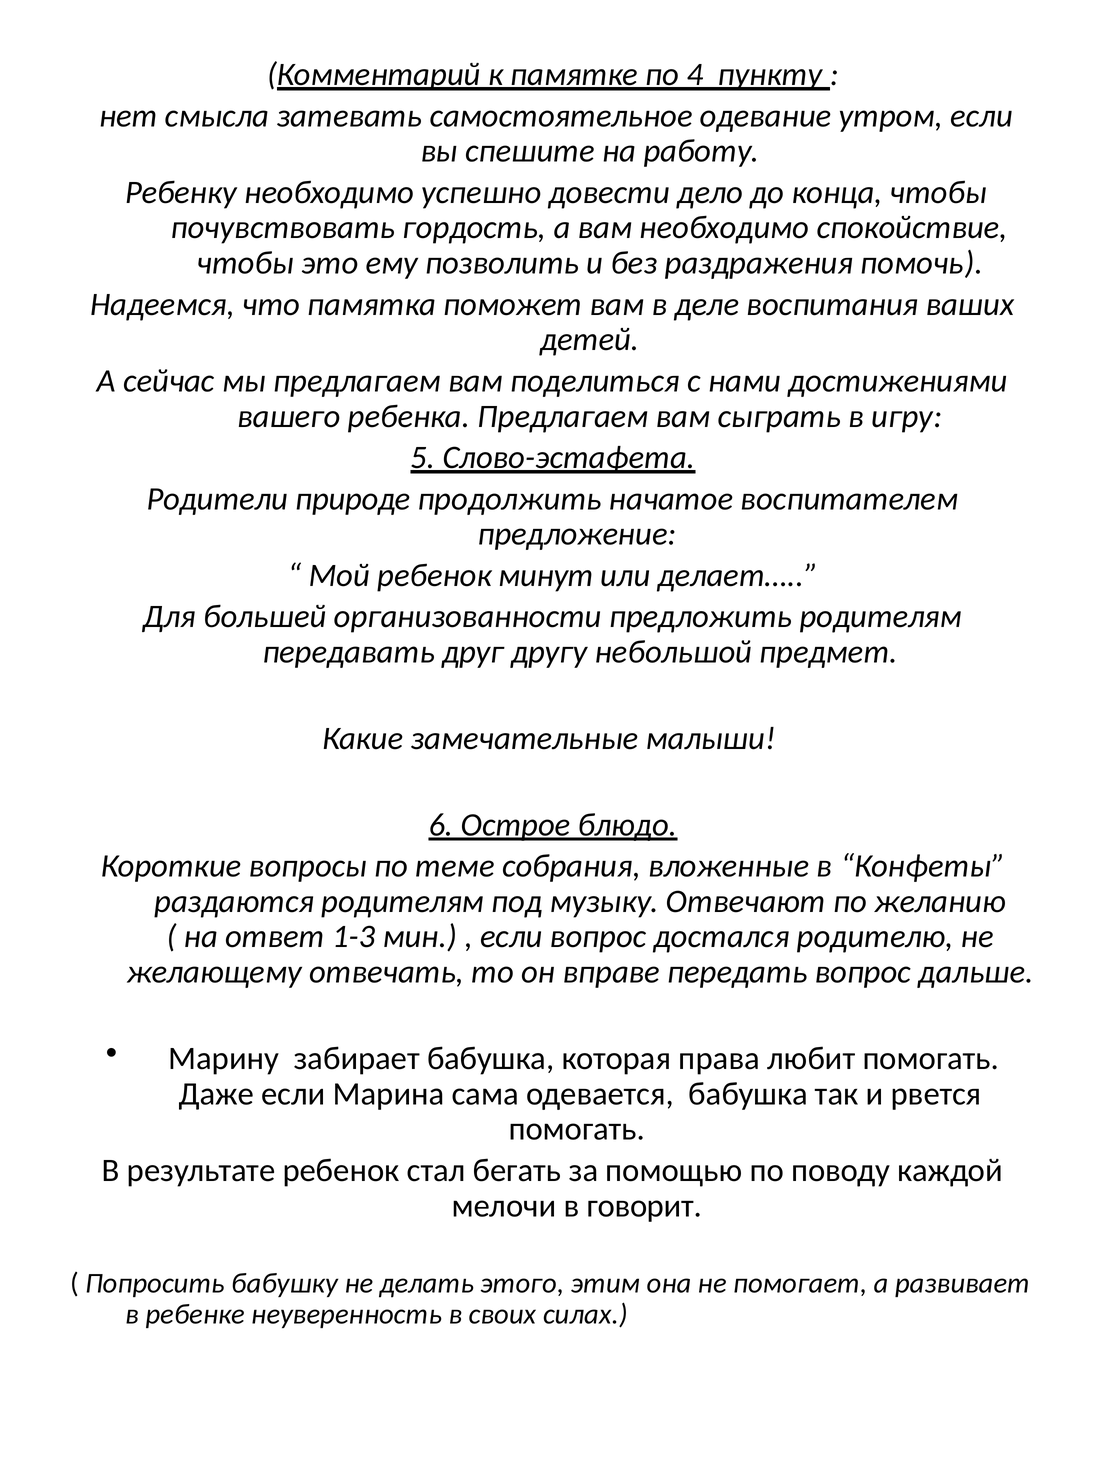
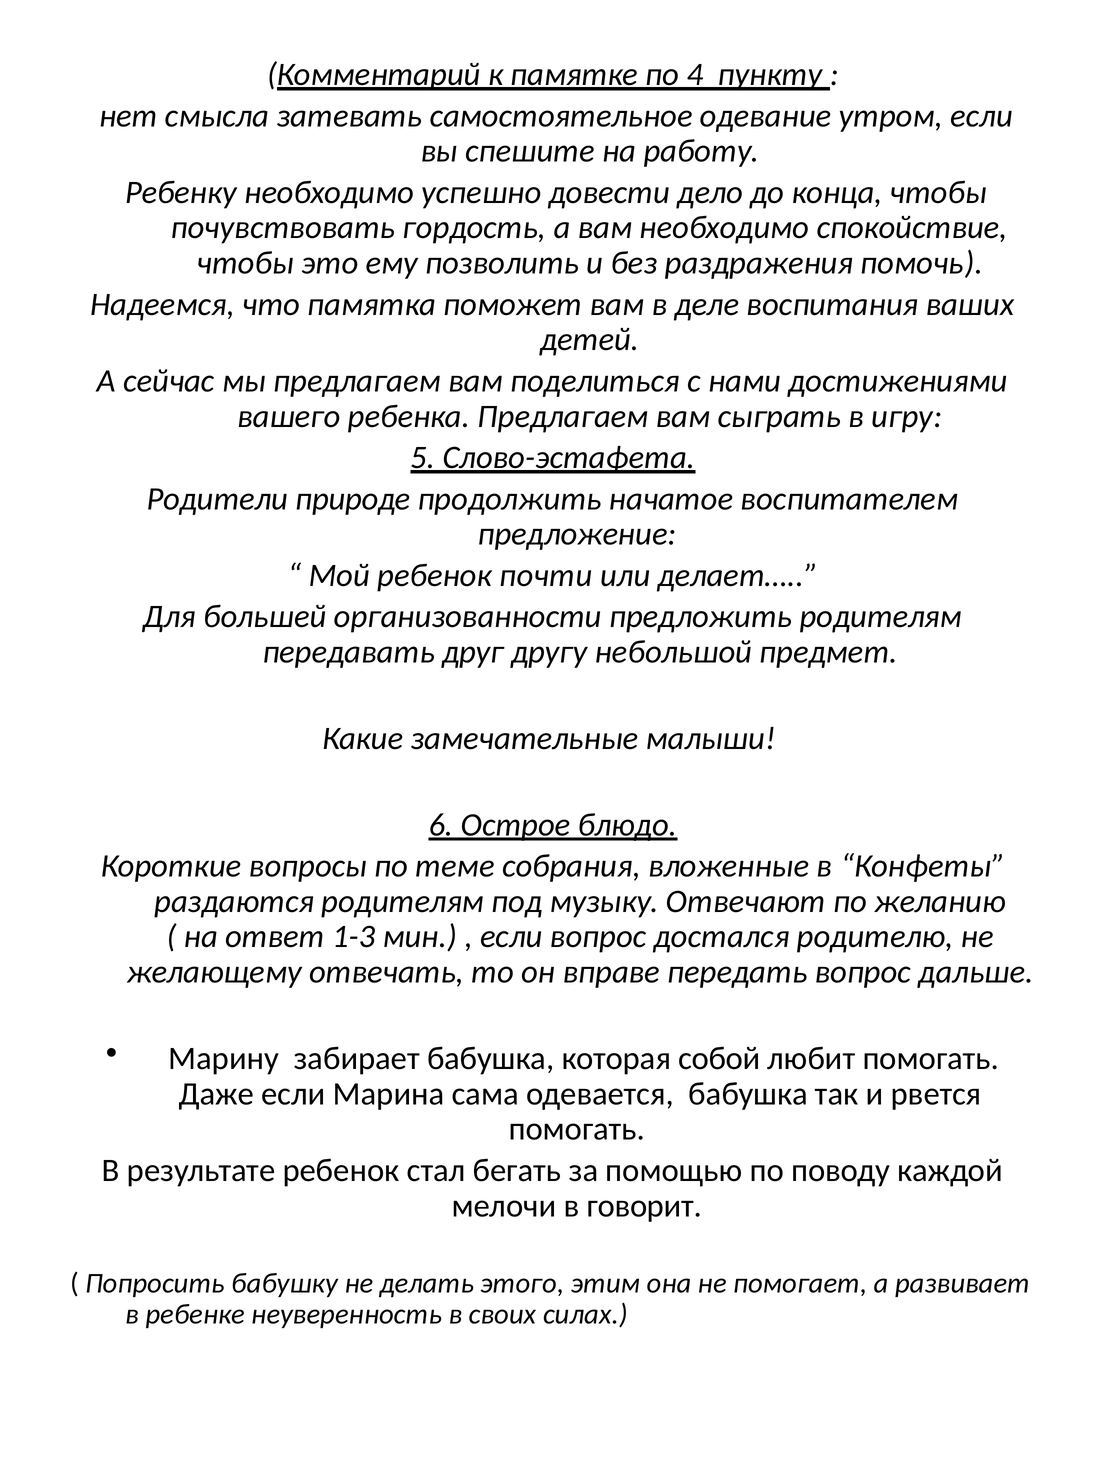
минут: минут -> почти (546, 575)
права: права -> собой (719, 1058)
